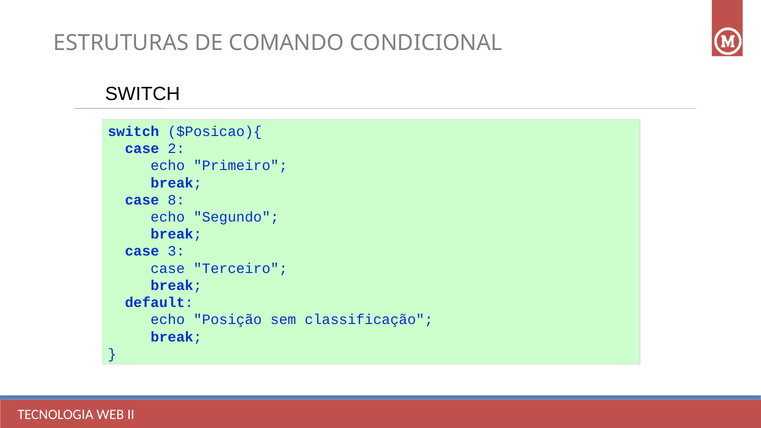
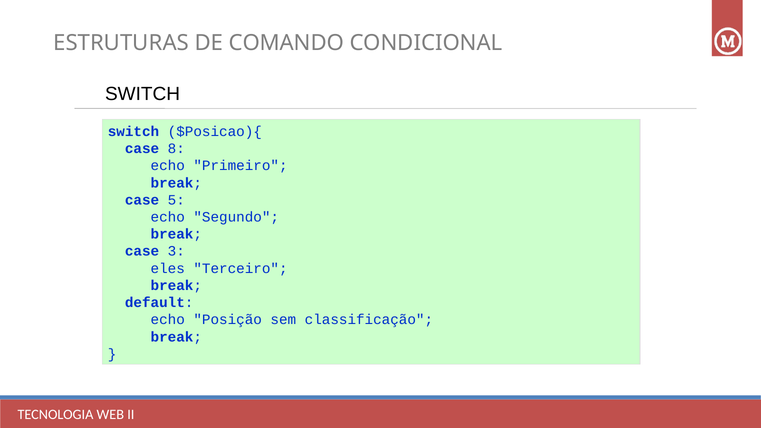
2: 2 -> 8 (176, 149)
8: 8 -> 5 (176, 200)
case: case -> eles (168, 268)
